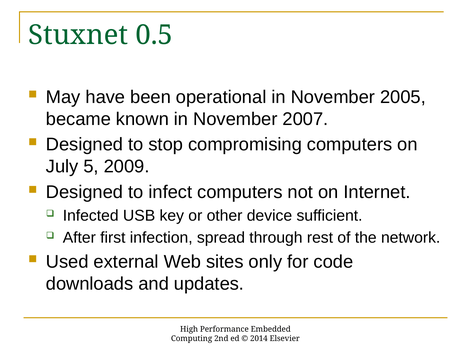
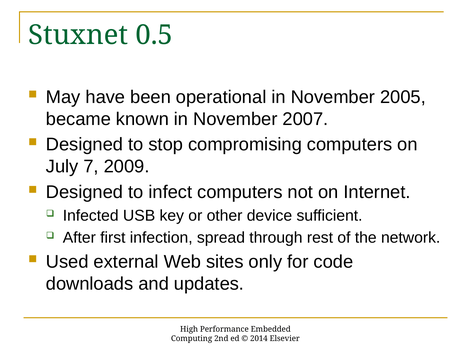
5: 5 -> 7 (91, 167)
